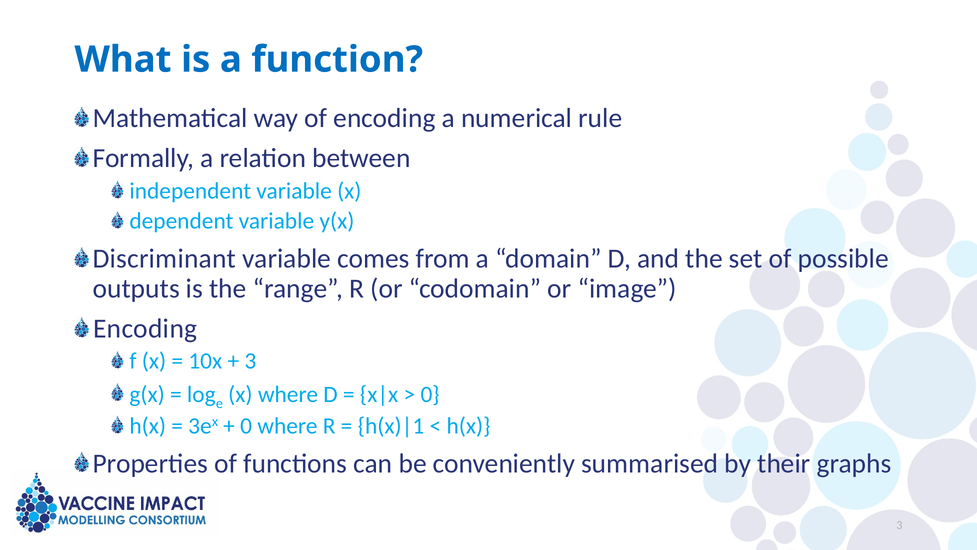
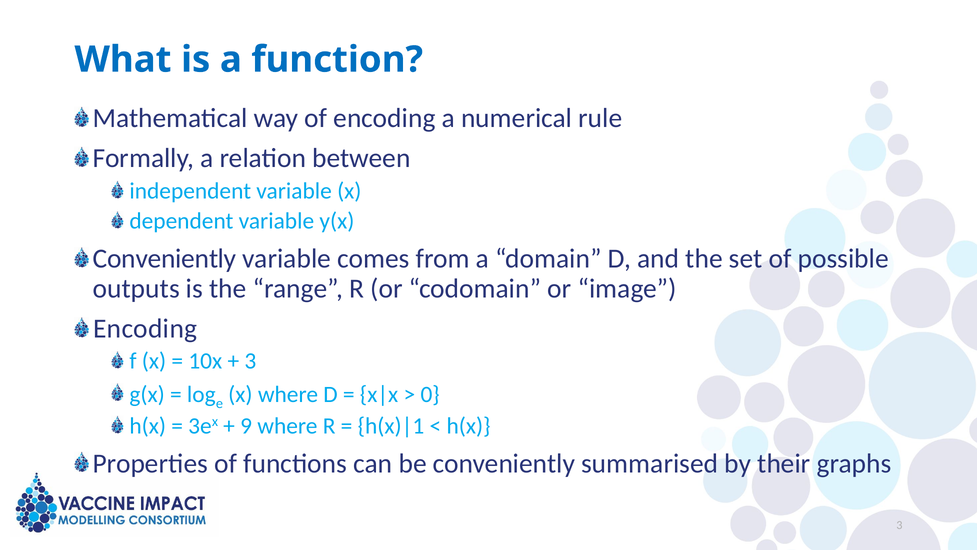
Discriminant: Discriminant -> Conveniently (165, 259)
0: 0 -> 9 (246, 425)
